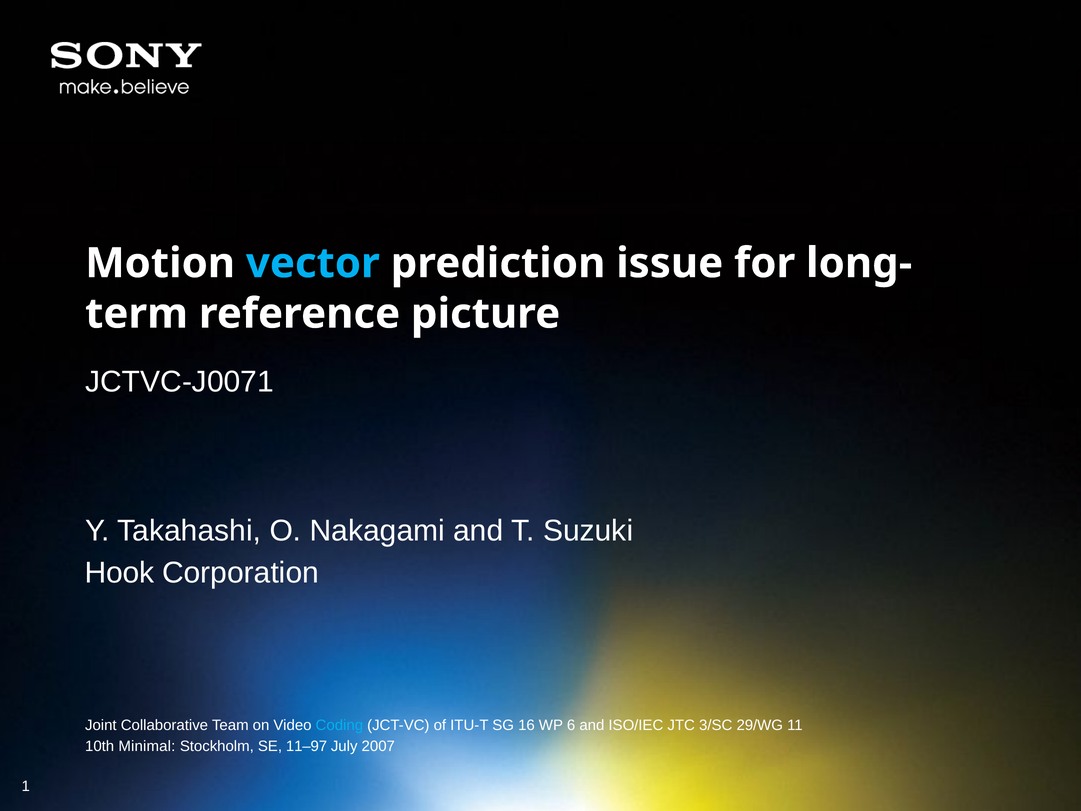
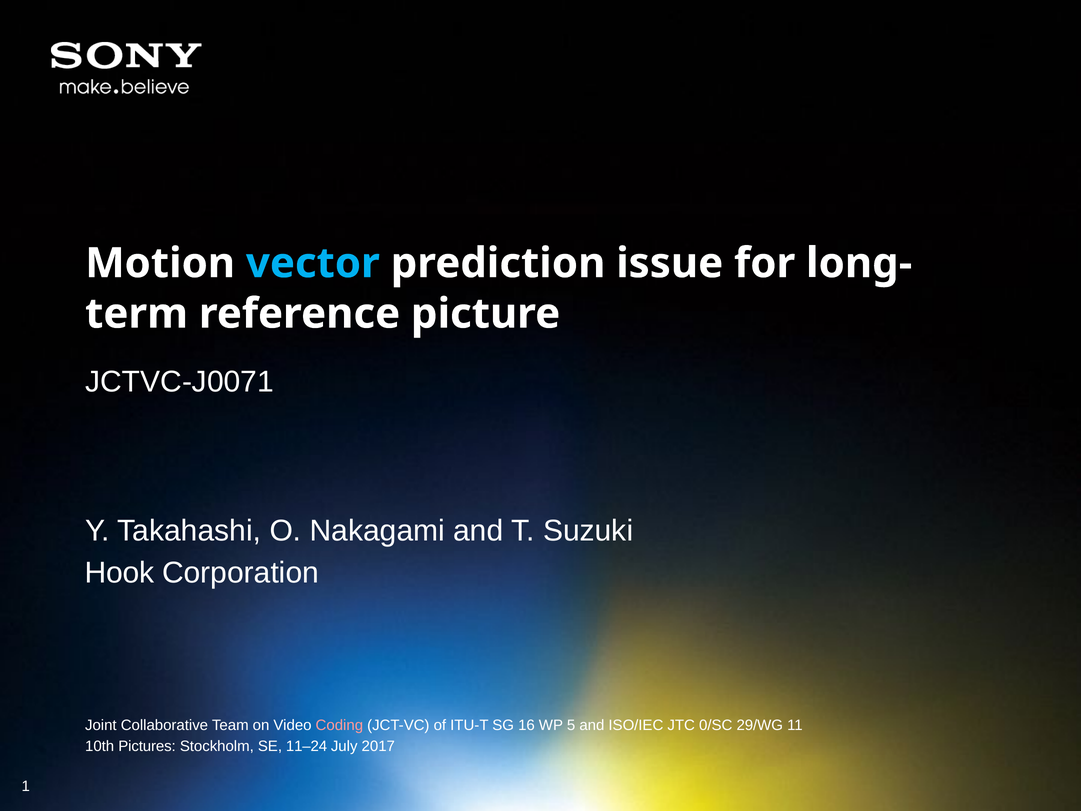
Coding colour: light blue -> pink (339, 725)
6: 6 -> 5 (571, 725)
3/SC: 3/SC -> 0/SC (716, 725)
Minimal: Minimal -> Pictures (147, 746)
11–97: 11–97 -> 11–24 (307, 746)
2007: 2007 -> 2017 (378, 746)
